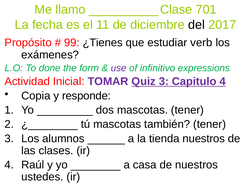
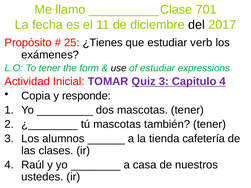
99: 99 -> 25 (72, 43)
To done: done -> tener (50, 68)
use colour: purple -> black (119, 68)
of infinitivo: infinitivo -> estudiar (158, 68)
tienda nuestros: nuestros -> cafetería (204, 139)
